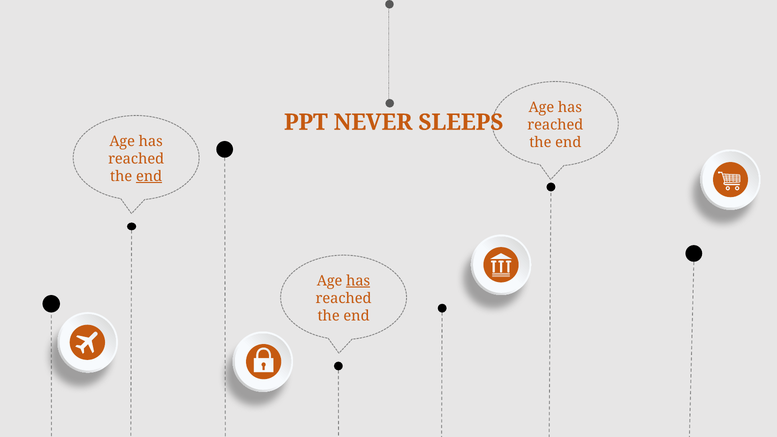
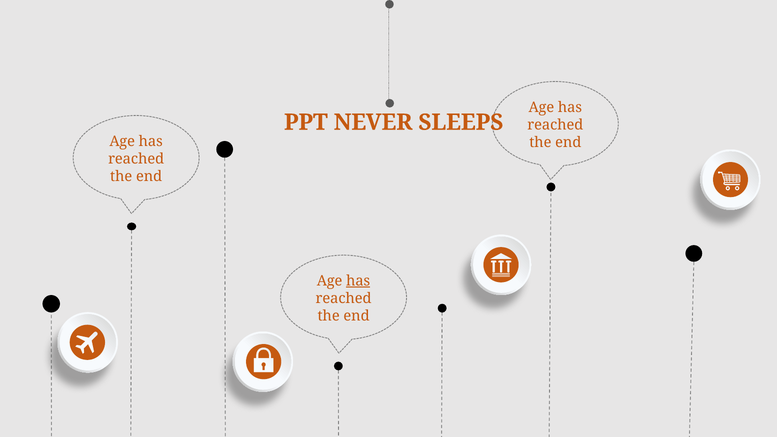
end underline: present -> none (149, 176)
